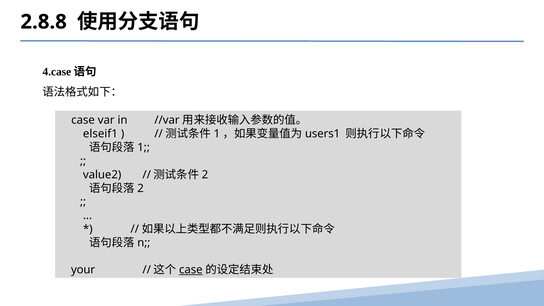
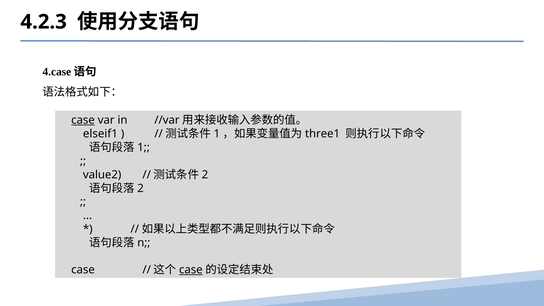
2.8.8: 2.8.8 -> 4.2.3 (44, 22)
case underline: none -> present (83, 120)
users1: users1 -> three1 (323, 134)
your: your -> case (83, 270)
